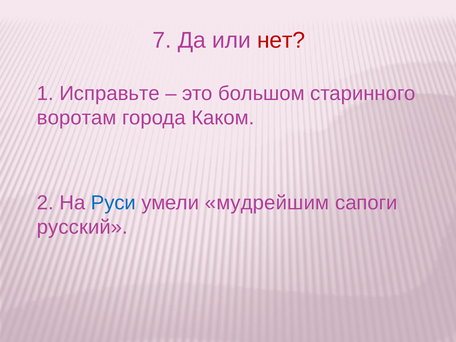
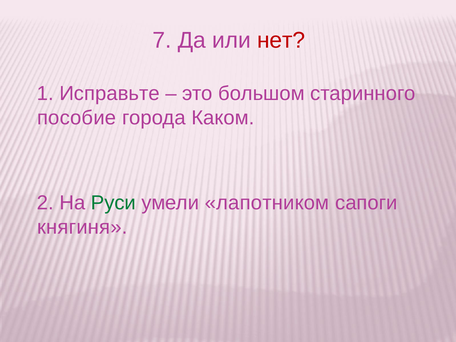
воротам: воротам -> пособие (77, 118)
Руси colour: blue -> green (113, 203)
мудрейшим: мудрейшим -> лапотником (267, 203)
русский: русский -> княгиня (82, 227)
